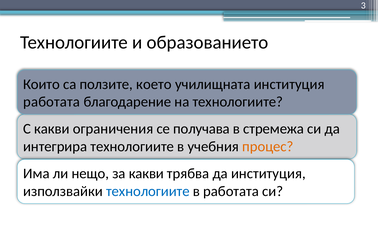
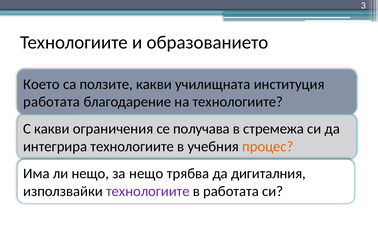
Които: Които -> Което (41, 84)
ползите което: което -> какви (154, 84)
за какви: какви -> нещо (146, 174)
да институция: институция -> дигиталния (268, 174)
технологиите colour: blue -> purple (148, 191)
